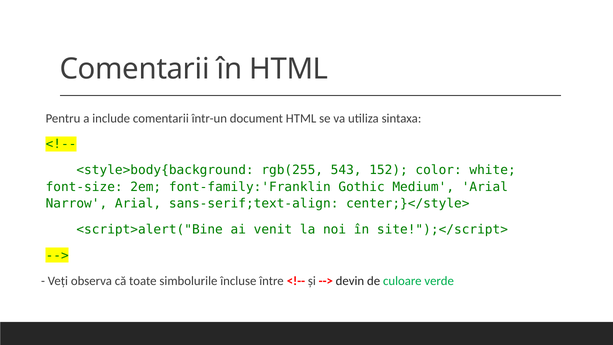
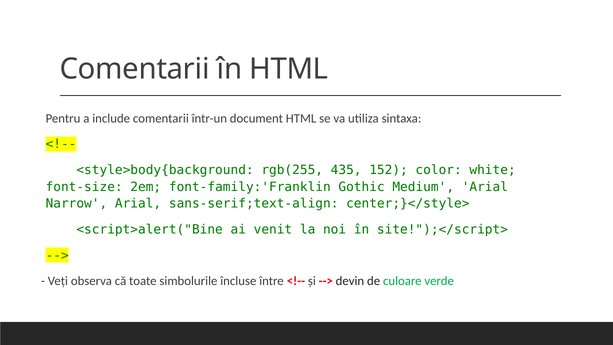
543: 543 -> 435 (346, 170)
